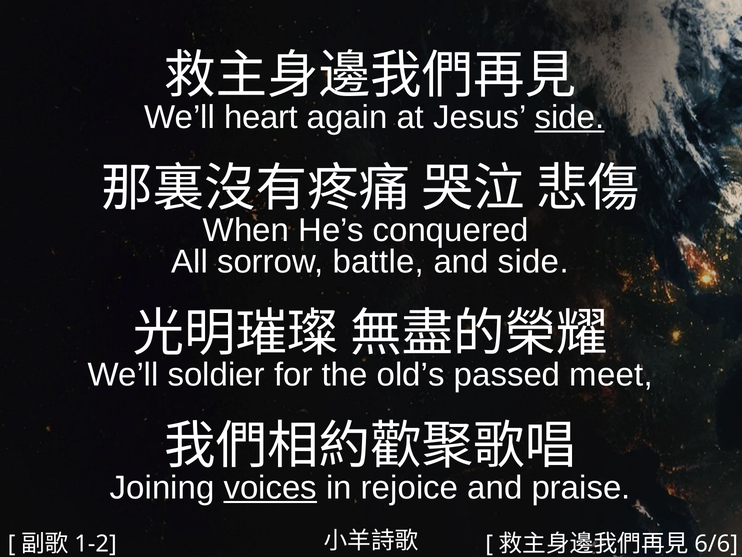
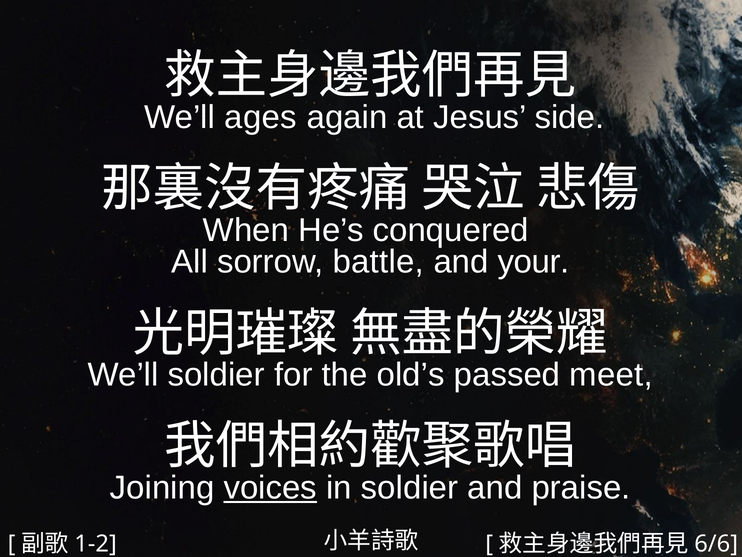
heart: heart -> ages (261, 117)
side underline: present -> none (569, 117)
and side: side -> your (534, 262)
in rejoice: rejoice -> soldier (410, 487)
